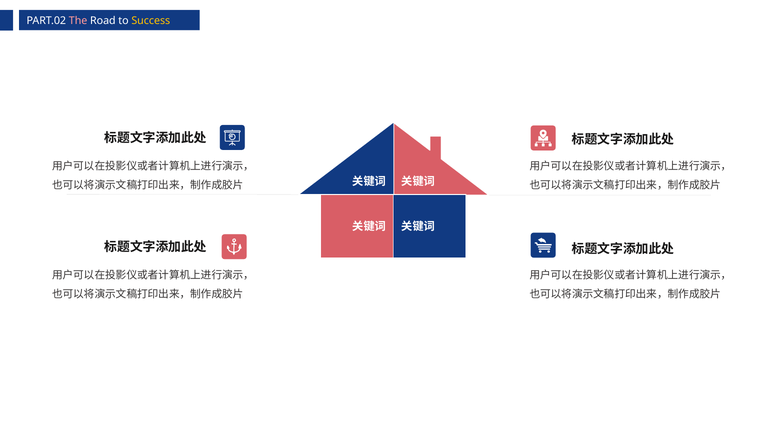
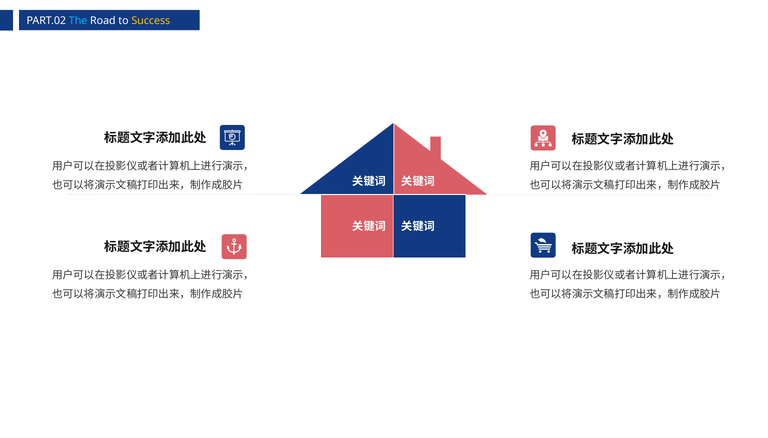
The colour: pink -> light blue (78, 21)
